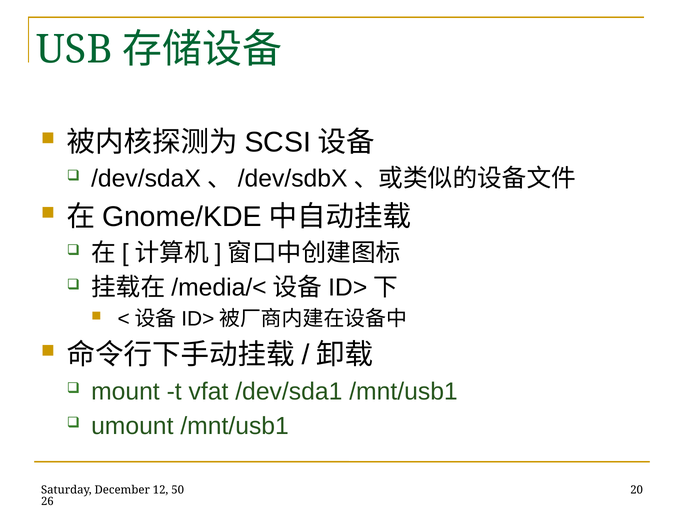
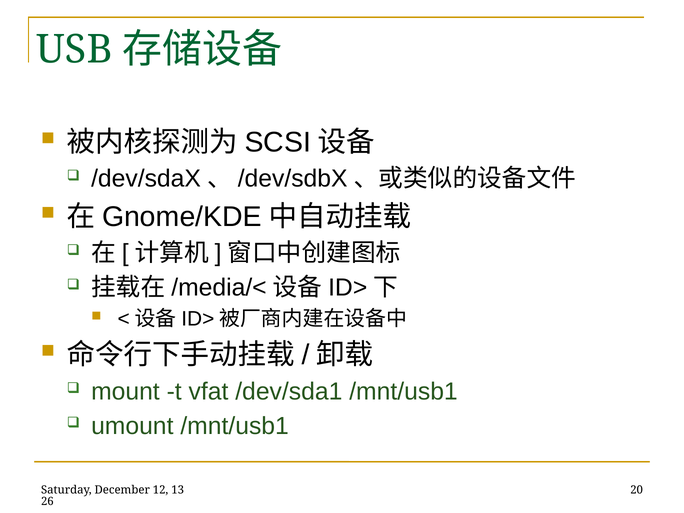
50: 50 -> 13 (178, 490)
